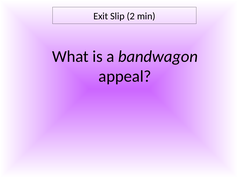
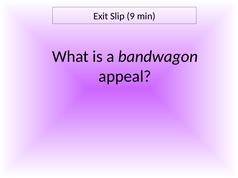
2: 2 -> 9 (131, 16)
